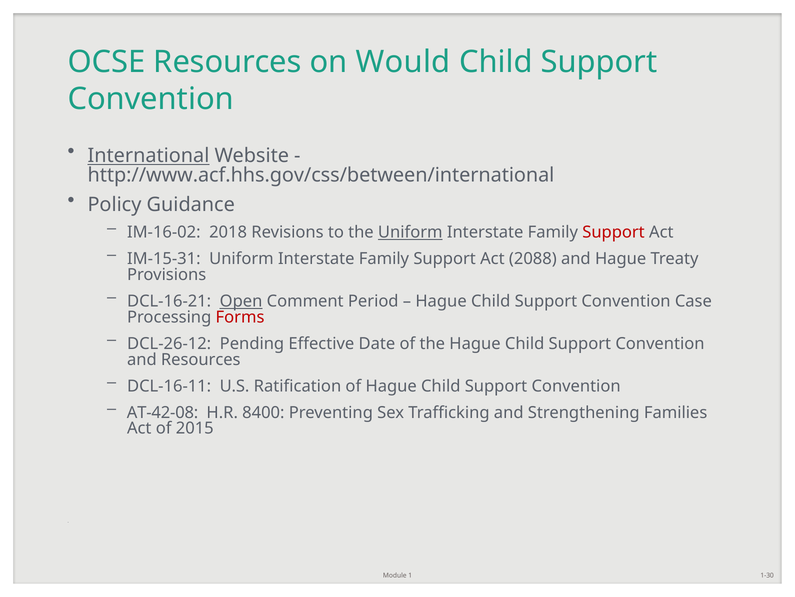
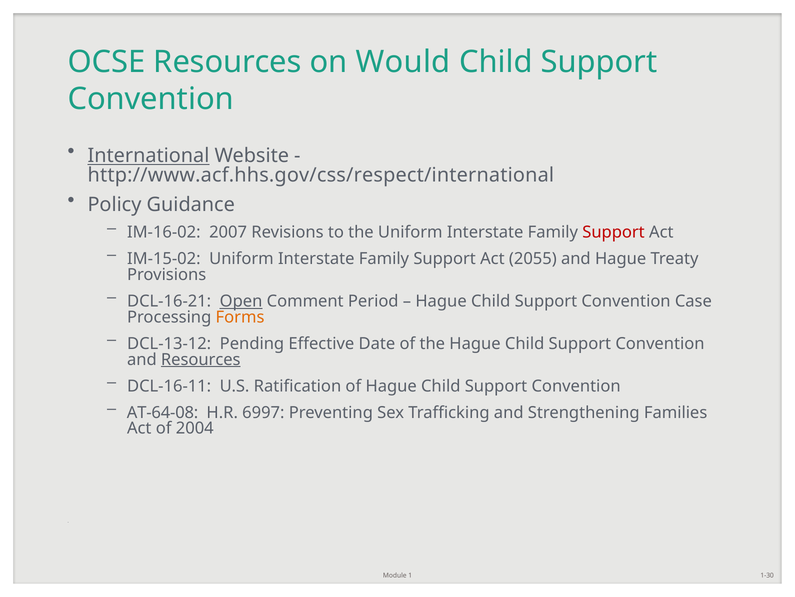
http://www.acf.hhs.gov/css/between/international: http://www.acf.hhs.gov/css/between/international -> http://www.acf.hhs.gov/css/respect/international (321, 175)
2018: 2018 -> 2007 (228, 232)
Uniform underline: present -> none (410, 232)
IM-15-31: IM-15-31 -> IM-15-02 (164, 258)
2088: 2088 -> 2055 (533, 258)
Forms colour: red -> orange (240, 317)
DCL-26-12: DCL-26-12 -> DCL-13-12 (169, 343)
Resources underline: none -> present (201, 359)
AT-42-08: AT-42-08 -> AT-64-08 (163, 412)
8400: 8400 -> 6997 (263, 412)
2015: 2015 -> 2004 (195, 428)
